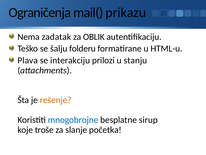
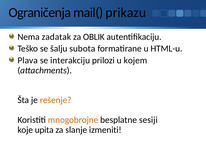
folderu: folderu -> subota (82, 48)
stanju: stanju -> kojem (135, 60)
mnogobrojne colour: blue -> orange (73, 120)
sirup: sirup -> sesiji (148, 120)
troše: troše -> upita (44, 129)
početka: početka -> izmeniti (105, 129)
